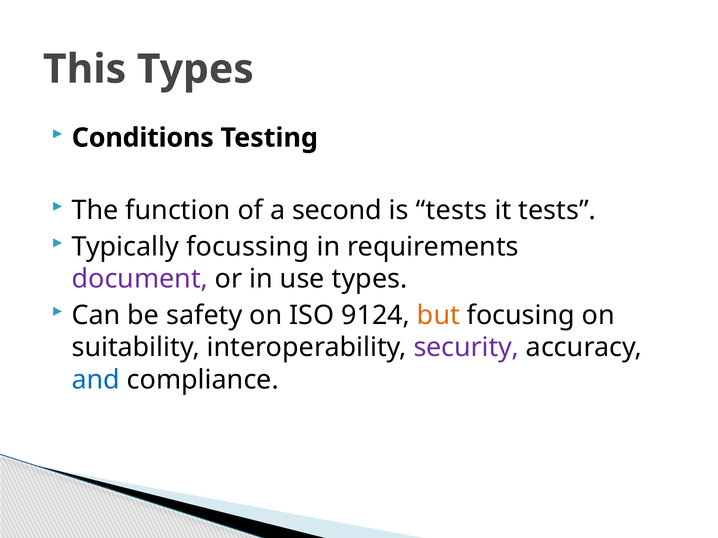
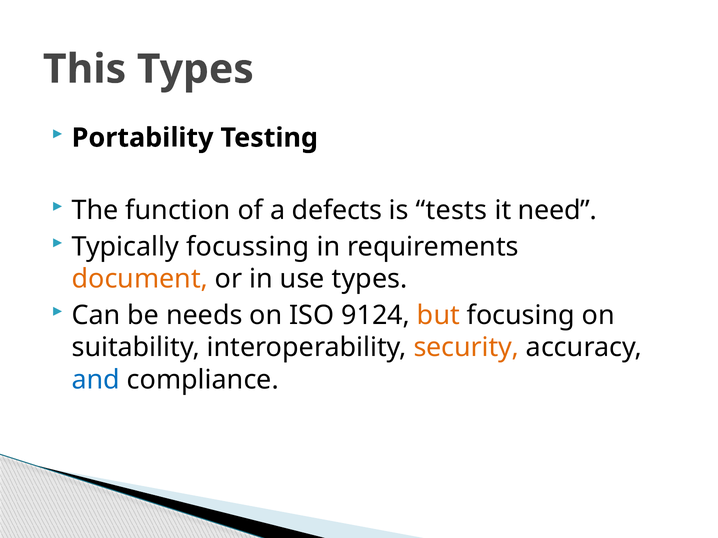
Conditions: Conditions -> Portability (143, 138)
second: second -> defects (337, 211)
it tests: tests -> need (557, 211)
document colour: purple -> orange (140, 279)
safety: safety -> needs (204, 316)
security colour: purple -> orange (466, 348)
